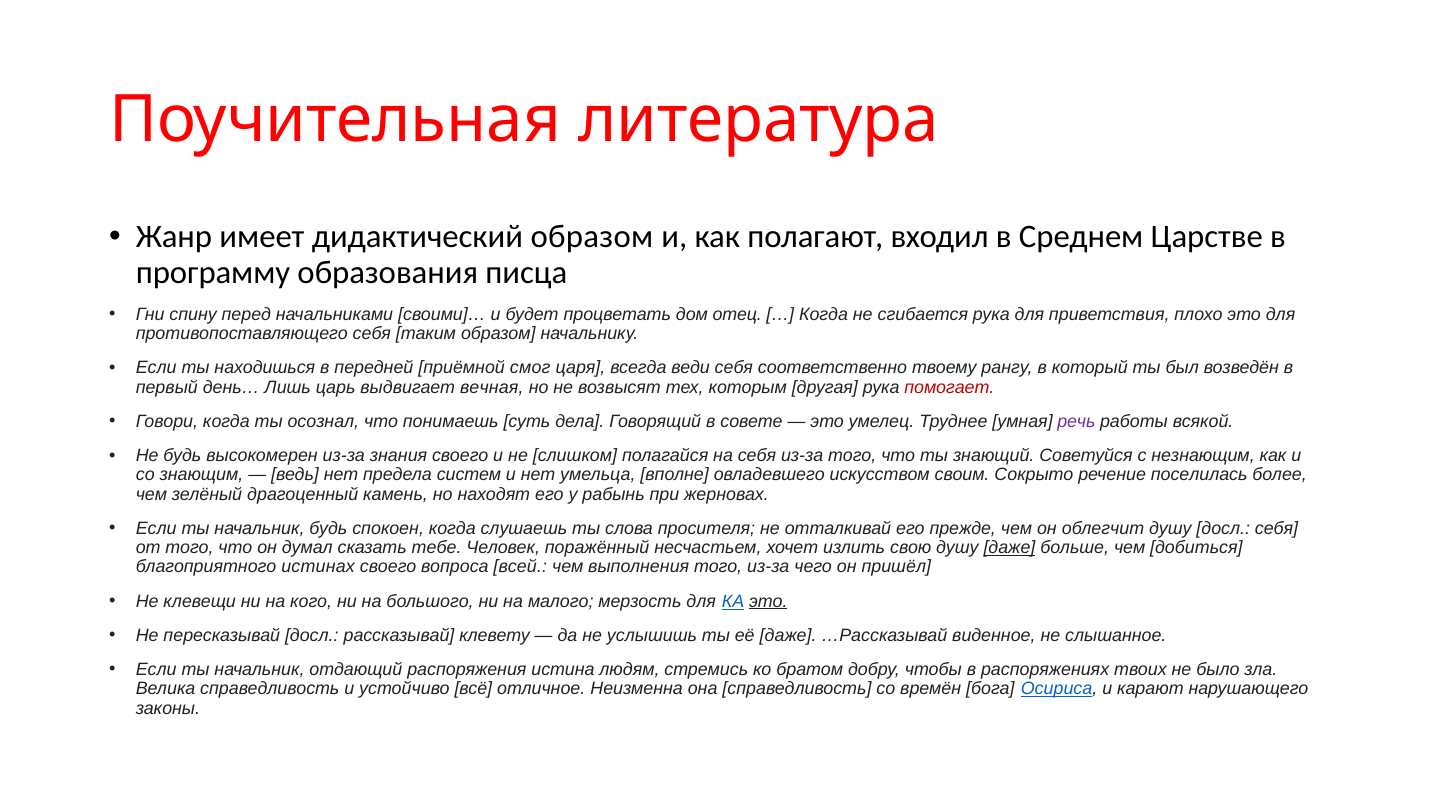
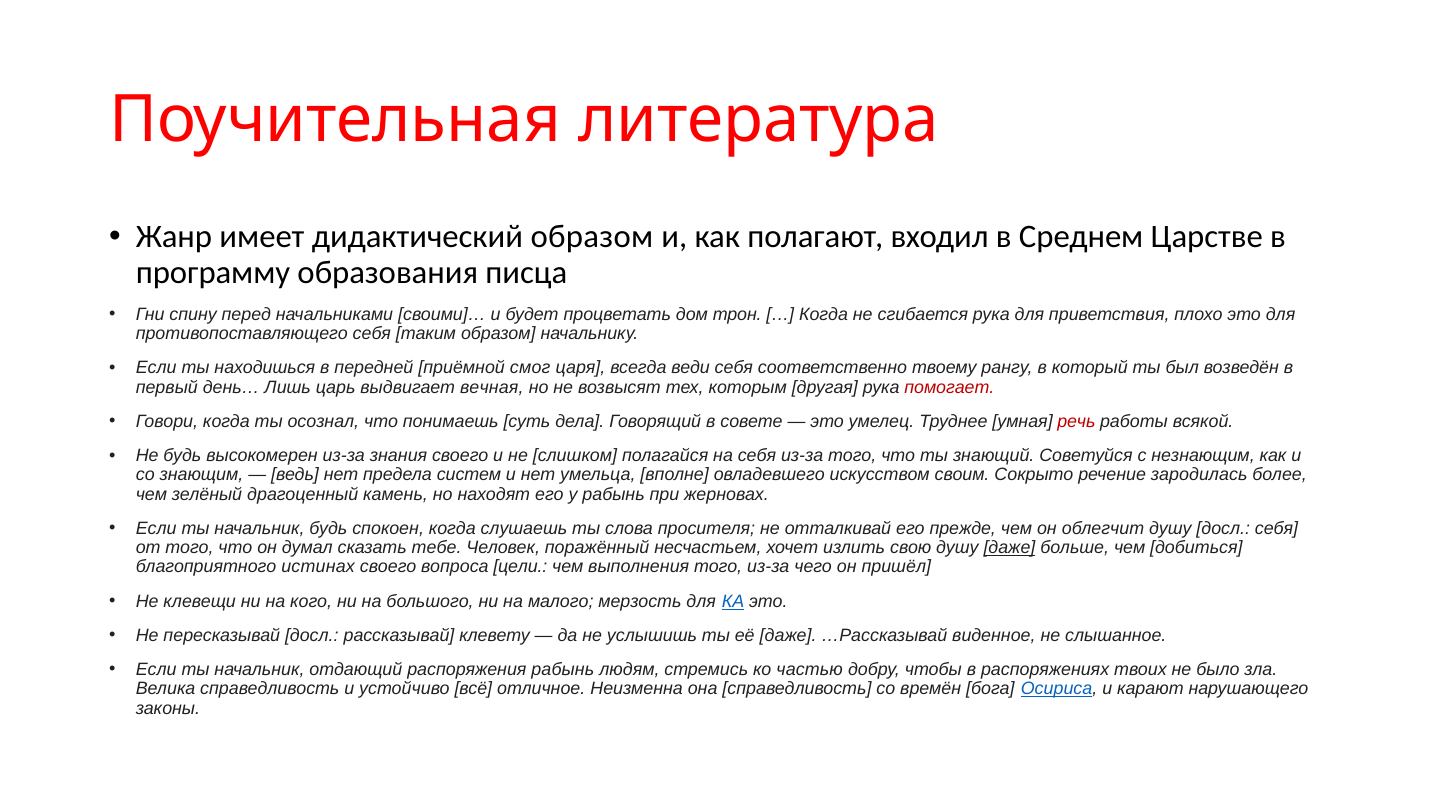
отец: отец -> трон (737, 315)
речь colour: purple -> red (1076, 422)
поселилась: поселилась -> зародилась (1199, 475)
всей: всей -> цели (520, 567)
это underline: present -> none (768, 601)
распоряжения истина: истина -> рабынь (563, 670)
братом: братом -> частью (810, 670)
